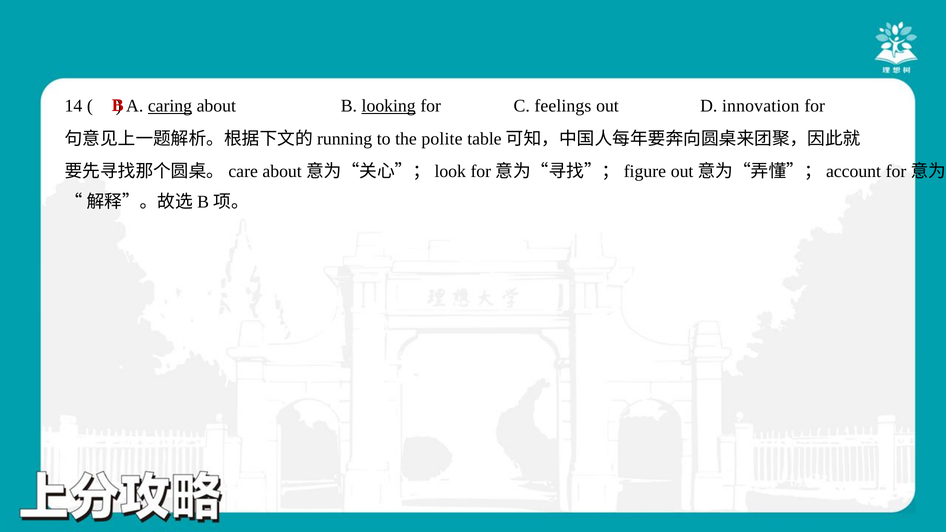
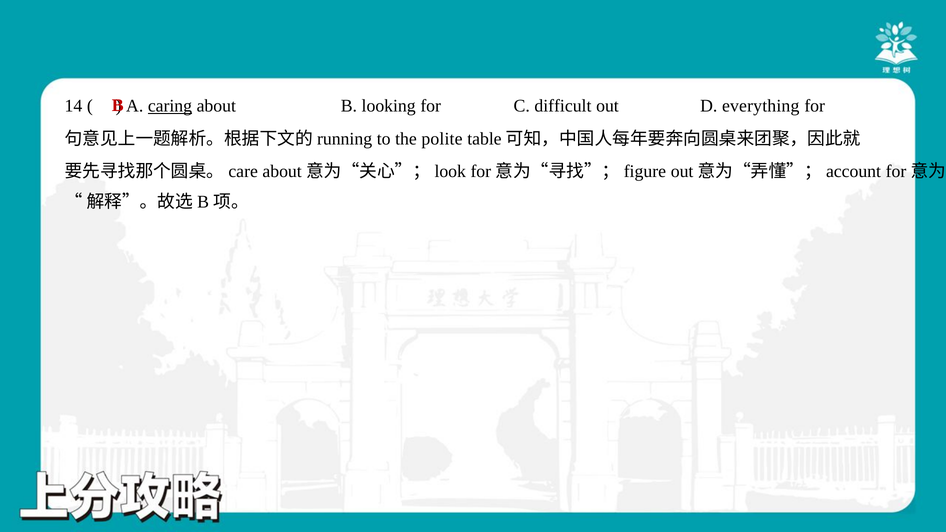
looking underline: present -> none (389, 106)
feelings: feelings -> difficult (563, 106)
innovation: innovation -> everything (761, 106)
